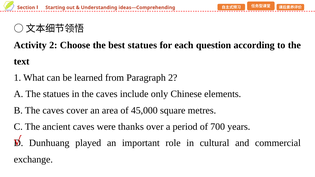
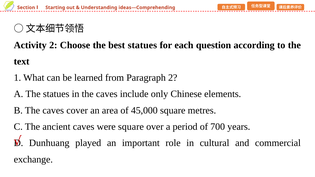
were thanks: thanks -> square (131, 127)
